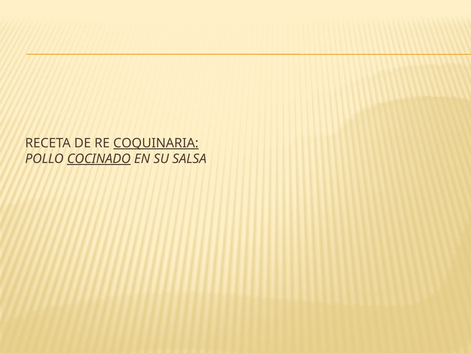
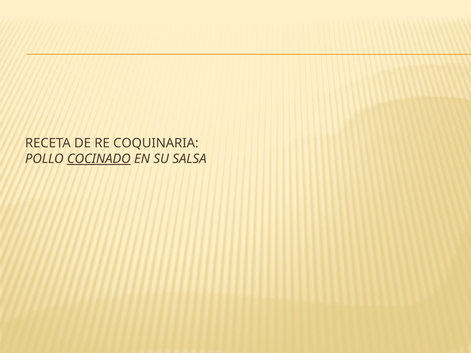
COQUINARIA underline: present -> none (156, 143)
